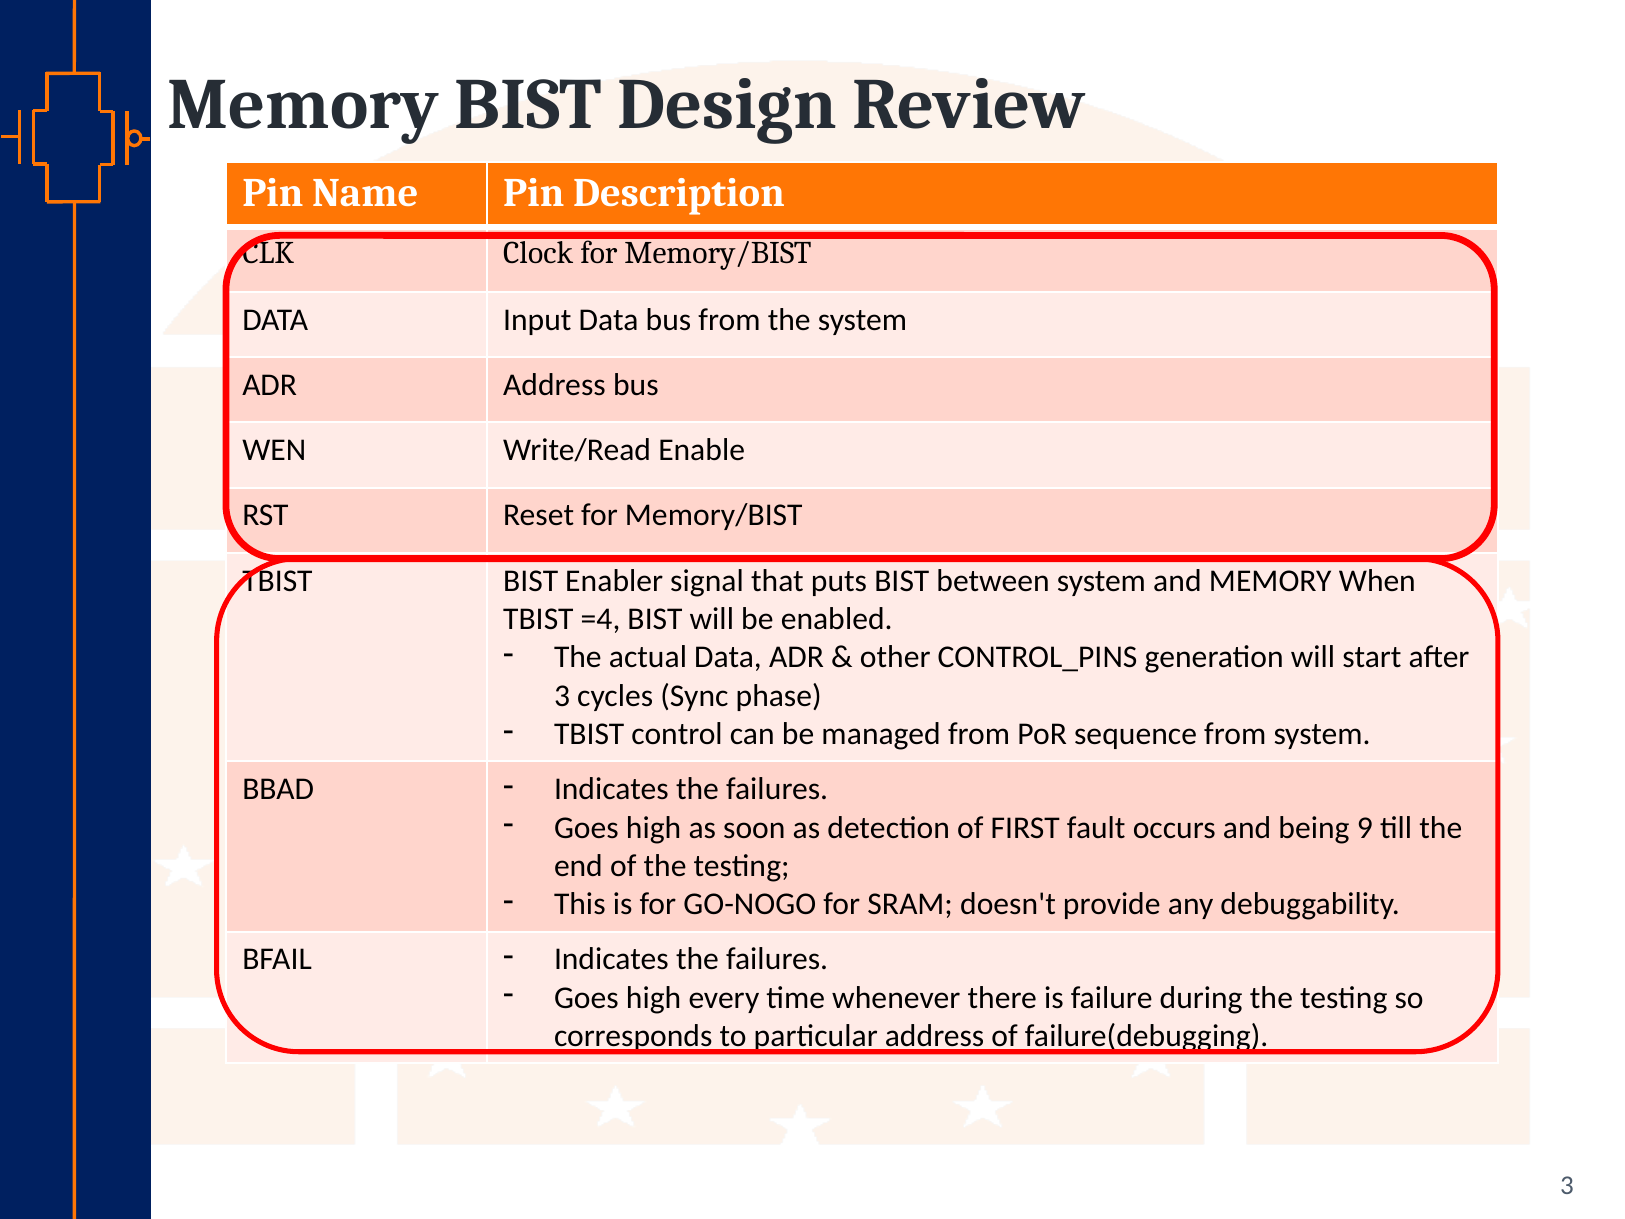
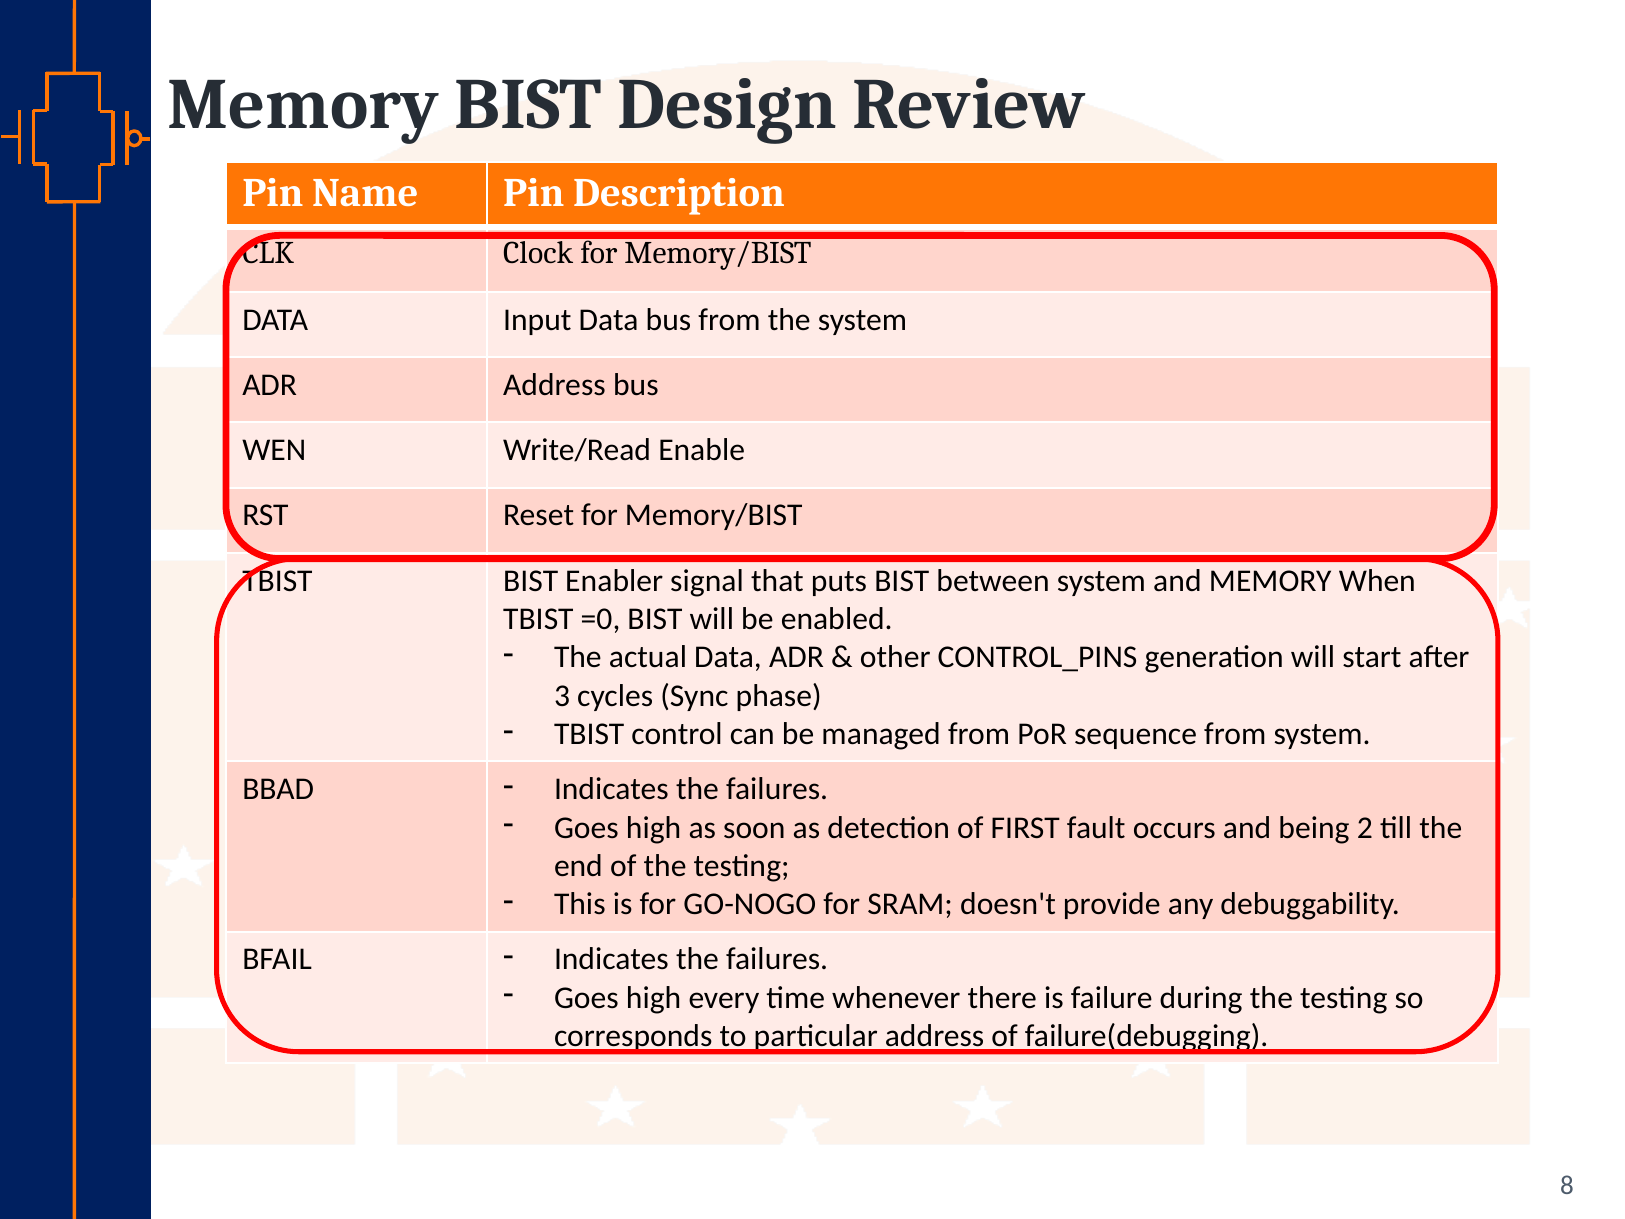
=4: =4 -> =0 (601, 619)
9: 9 -> 2 (1365, 827)
3: 3 -> 8 (1567, 1185)
